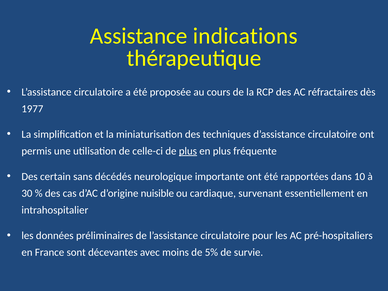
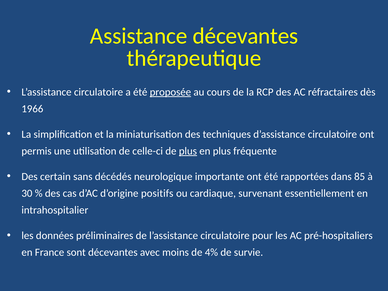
Assistance indications: indications -> décevantes (245, 36)
proposée underline: none -> present (170, 92)
1977: 1977 -> 1966 (32, 109)
10: 10 -> 85 (360, 176)
nuisible: nuisible -> positifs (157, 193)
5%: 5% -> 4% (211, 252)
